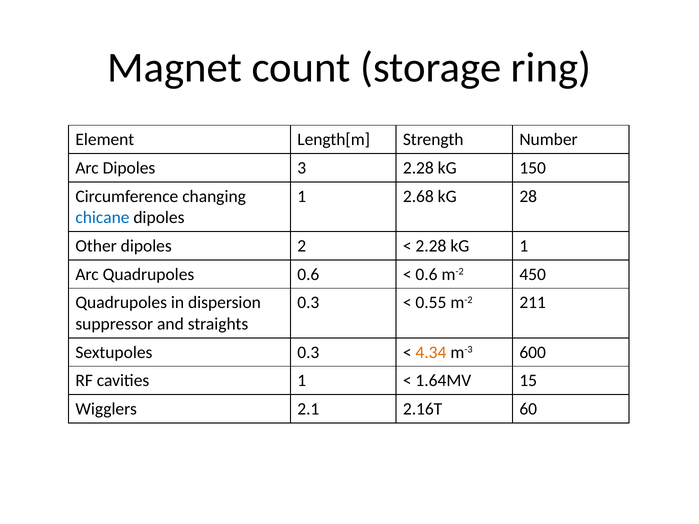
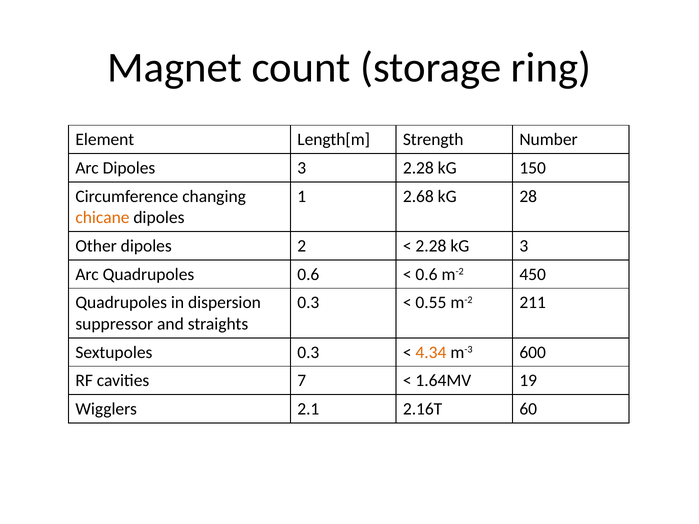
chicane colour: blue -> orange (102, 218)
kG 1: 1 -> 3 (524, 246)
cavities 1: 1 -> 7 (302, 381)
15: 15 -> 19 (528, 381)
